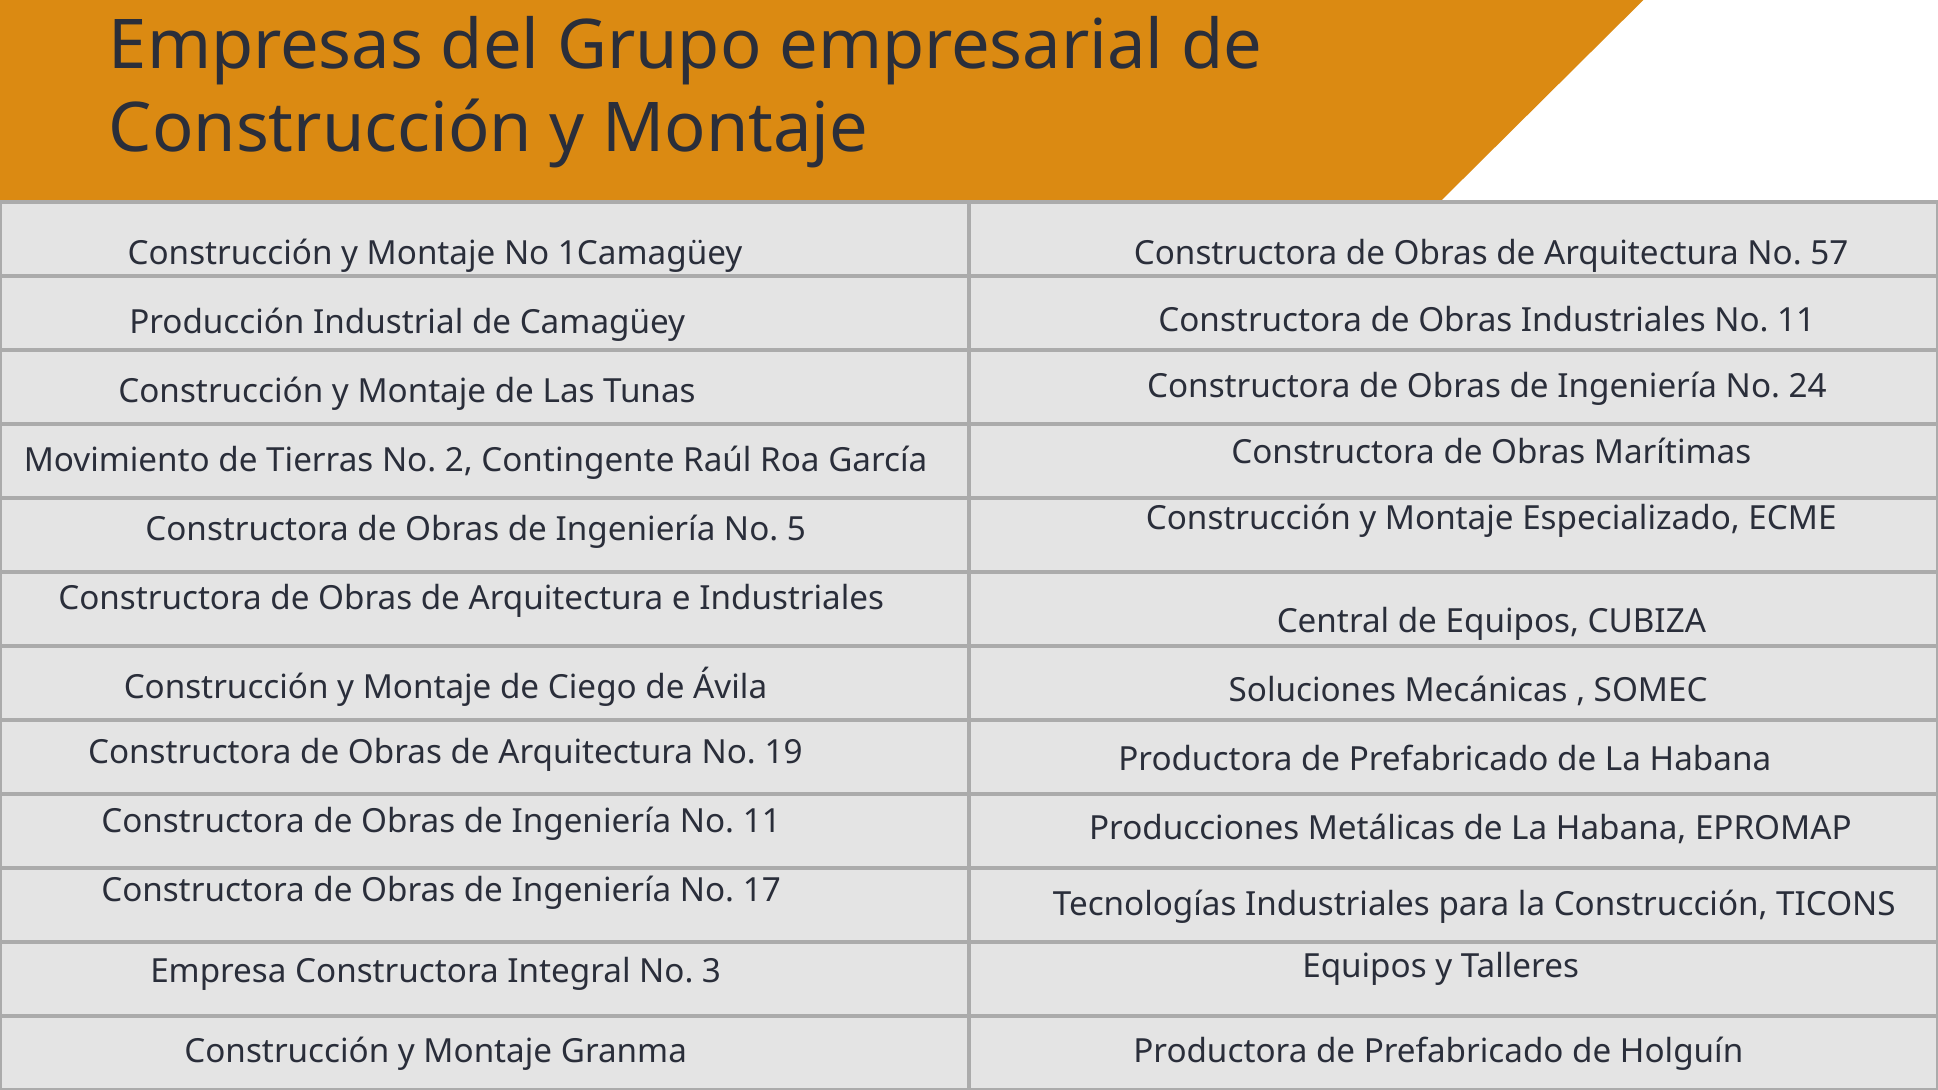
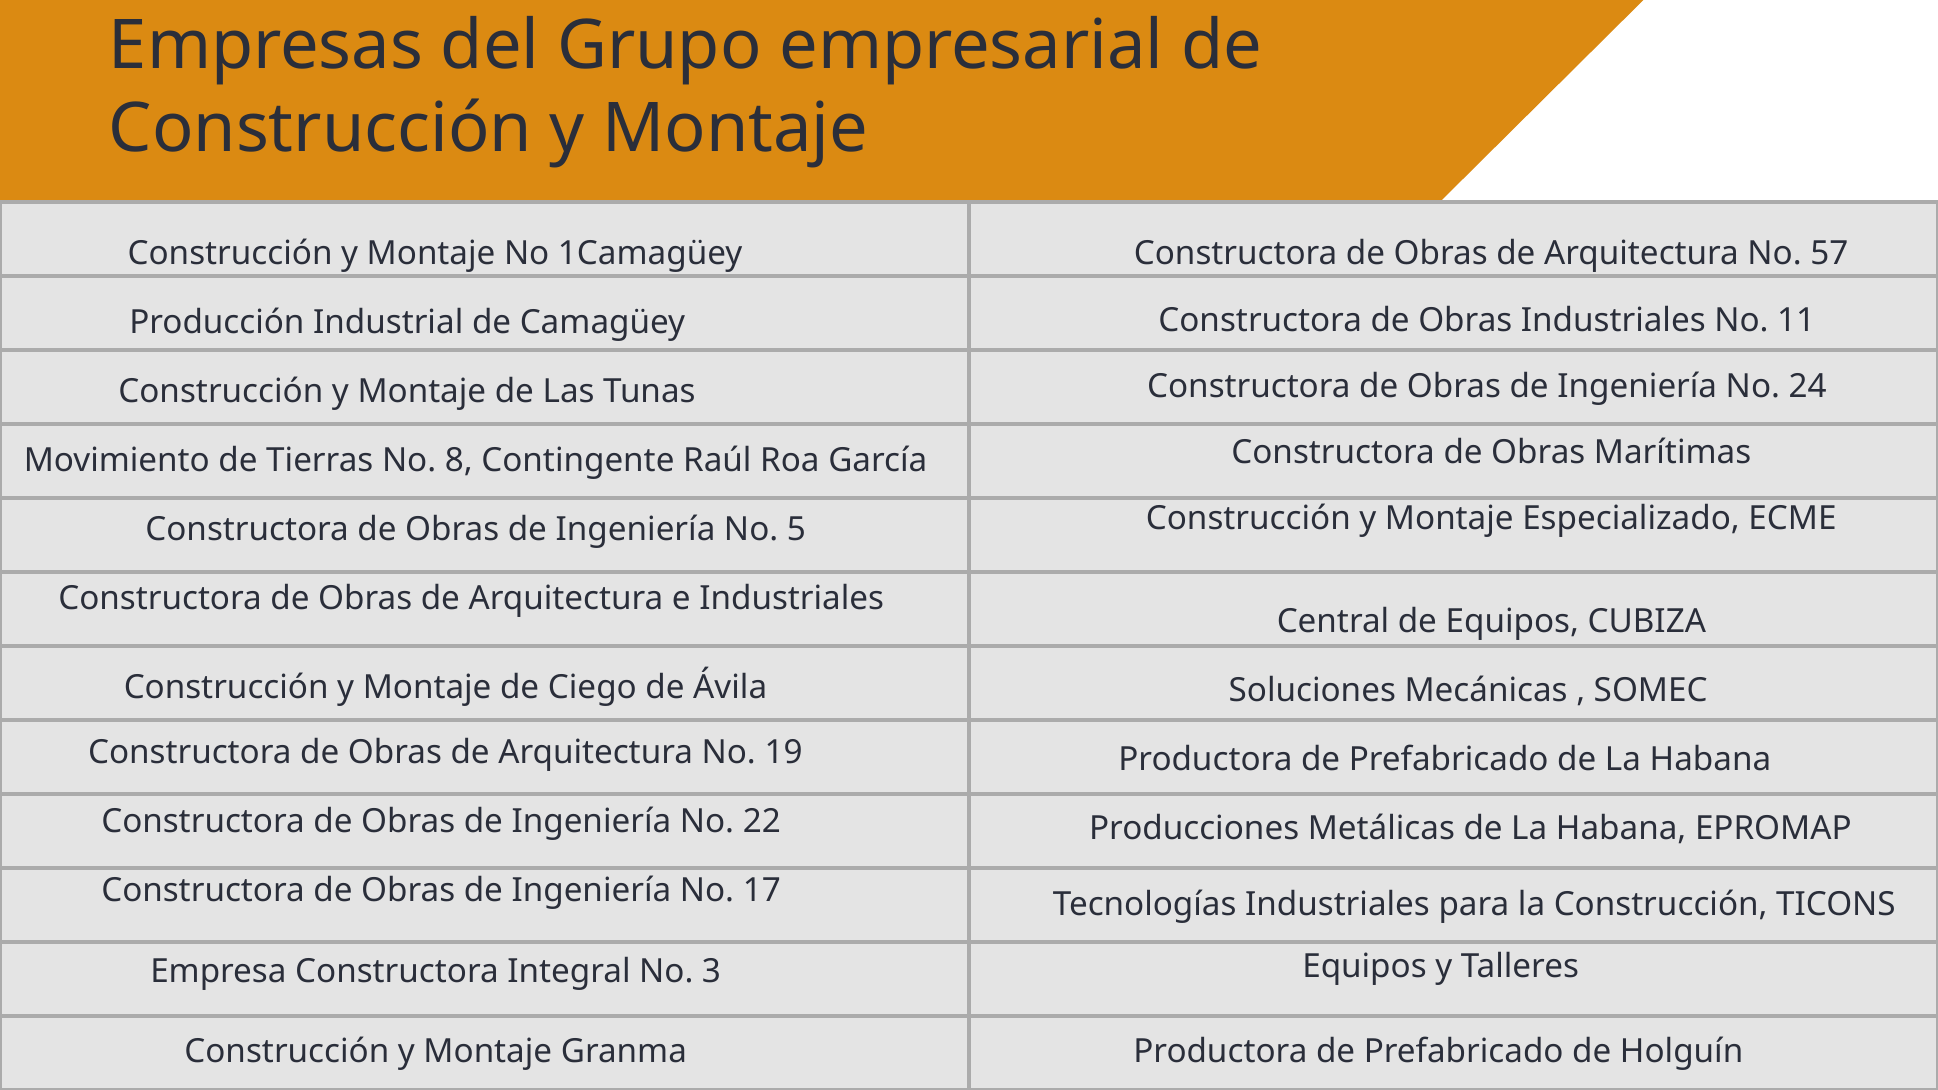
2: 2 -> 8 (459, 461)
Ingeniería No 11: 11 -> 22 (762, 822)
